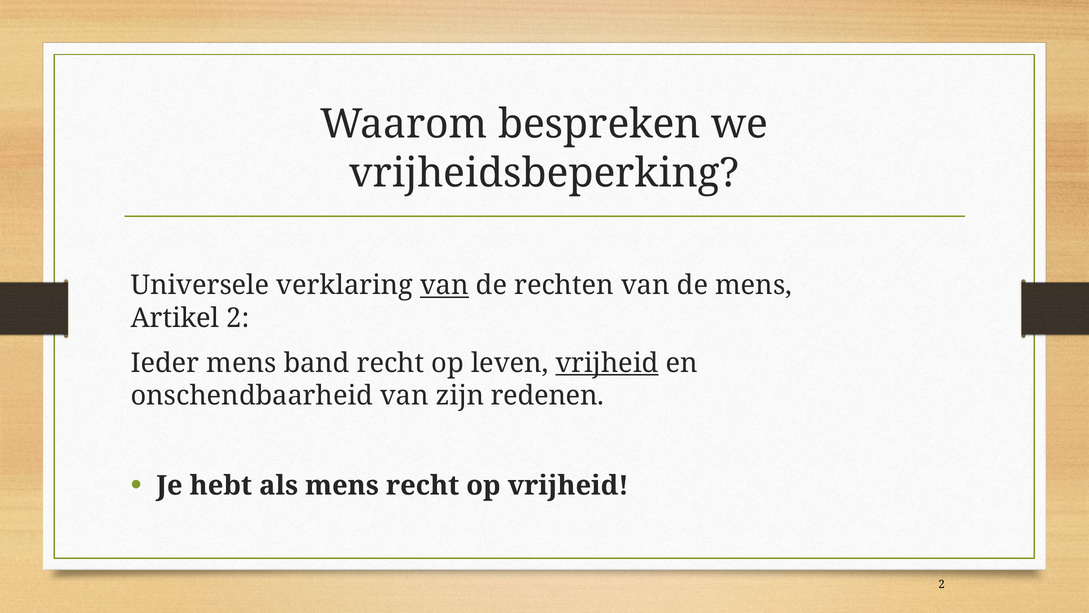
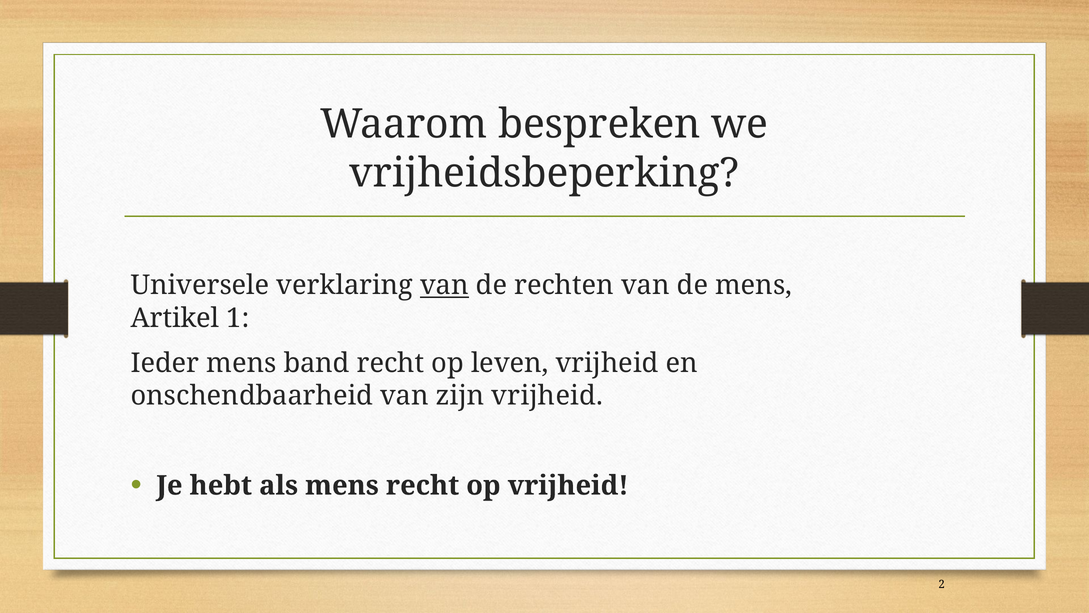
Artikel 2: 2 -> 1 (238, 318)
vrijheid underline: present -> none (607, 363)
zijn redenen: redenen -> vrijheid (547, 395)
